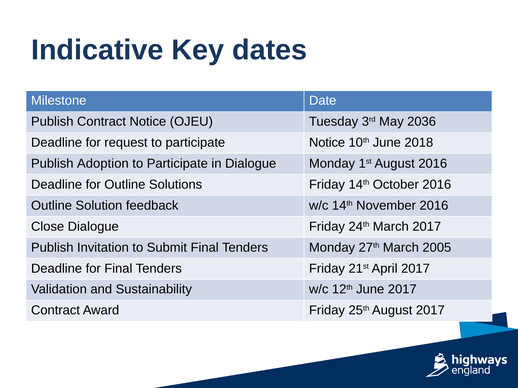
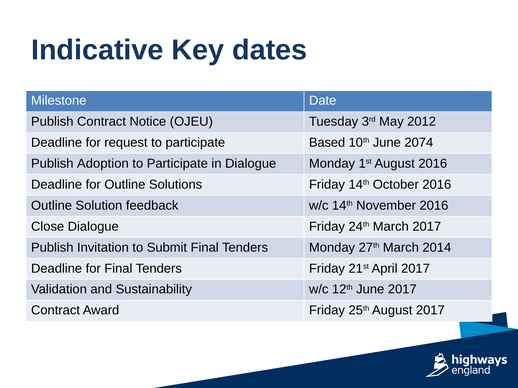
2036: 2036 -> 2012 (422, 122)
participate Notice: Notice -> Based (327, 143)
2018: 2018 -> 2074 (419, 143)
2005: 2005 -> 2014 (437, 248)
